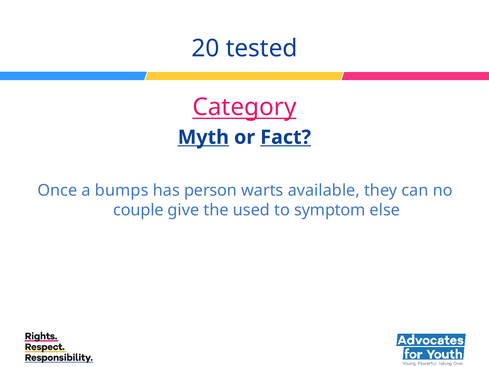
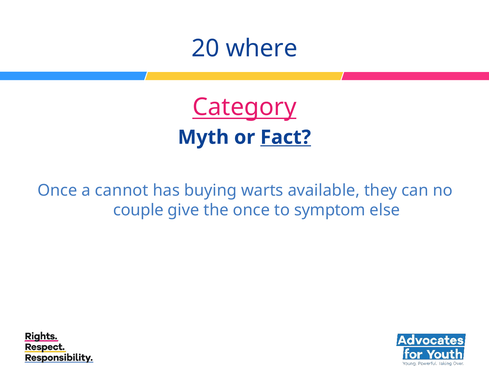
tested: tested -> where (262, 48)
Myth underline: present -> none (203, 137)
bumps: bumps -> cannot (122, 190)
person: person -> buying (210, 190)
the used: used -> once (251, 210)
